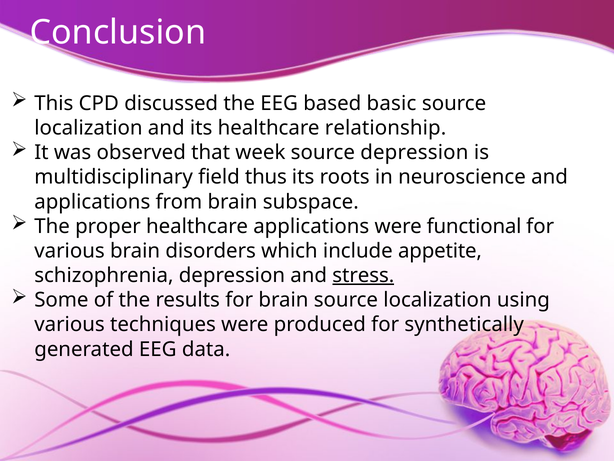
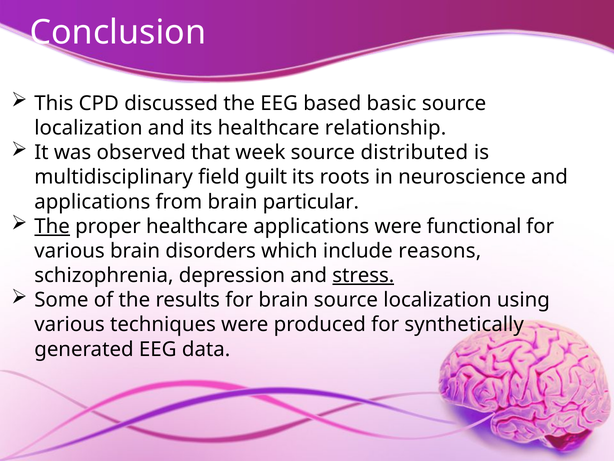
source depression: depression -> distributed (414, 152)
thus: thus -> guilt (266, 177)
subspace: subspace -> particular (311, 202)
The underline: none -> present (52, 226)
appetite: appetite -> reasons (440, 251)
